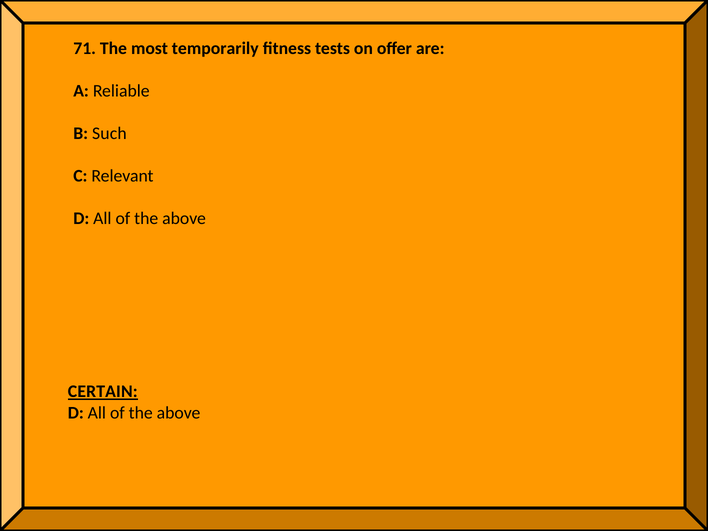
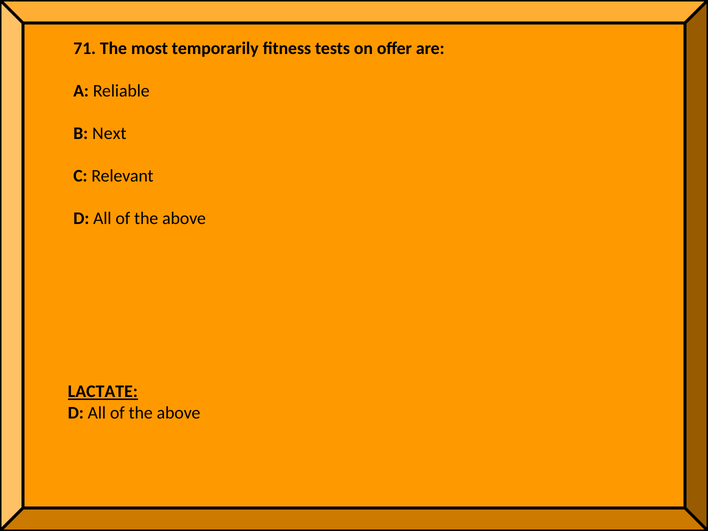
Such: Such -> Next (109, 133)
CERTAIN: CERTAIN -> LACTATE (103, 391)
